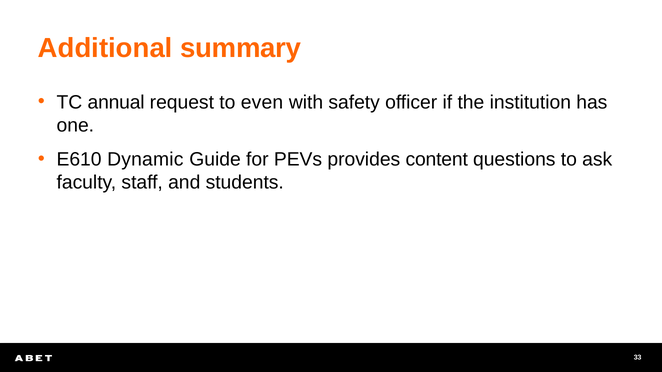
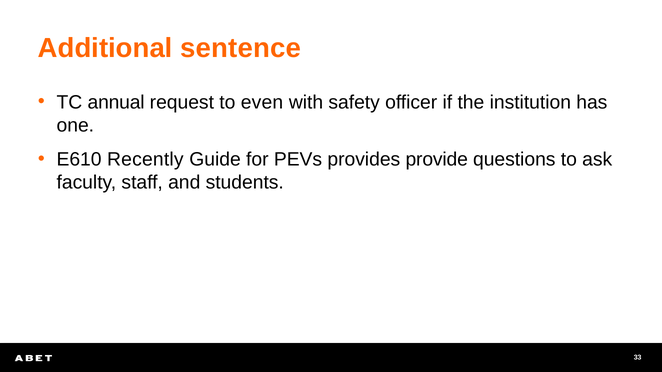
summary: summary -> sentence (241, 48)
Dynamic: Dynamic -> Recently (145, 159)
content: content -> provide (437, 159)
